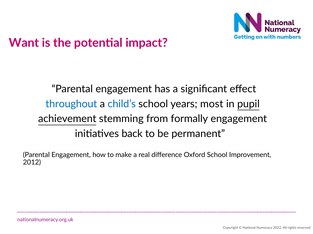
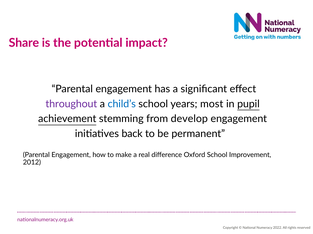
Want: Want -> Share (24, 43)
throughout colour: blue -> purple (71, 104)
formally: formally -> develop (189, 119)
